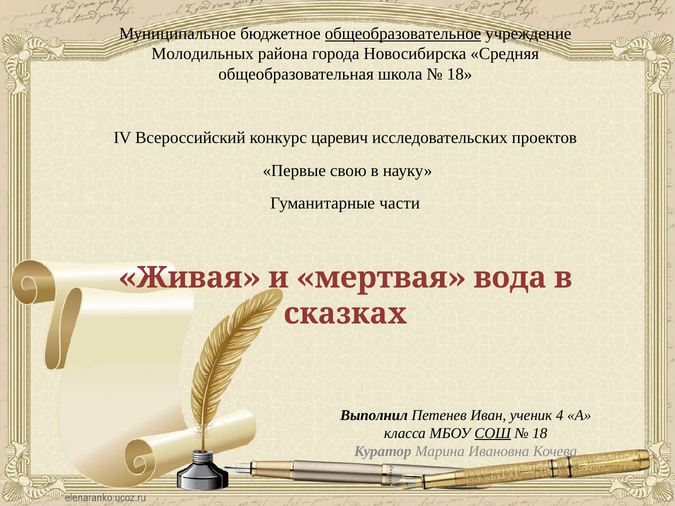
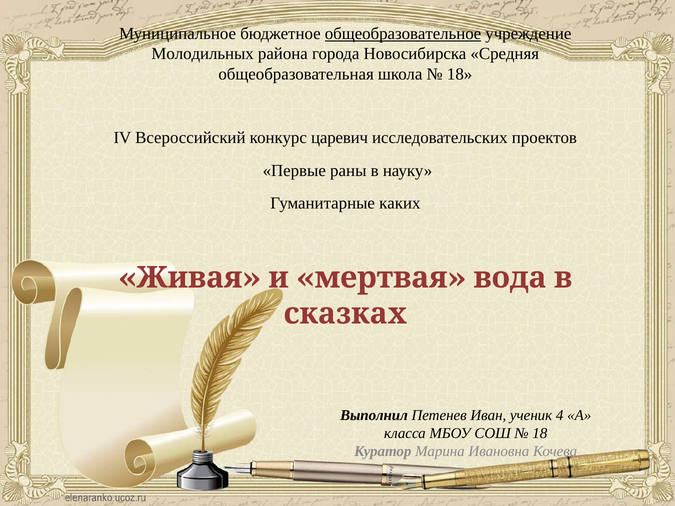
свою: свою -> раны (348, 171)
части: части -> каких (400, 203)
СОШ underline: present -> none (493, 433)
